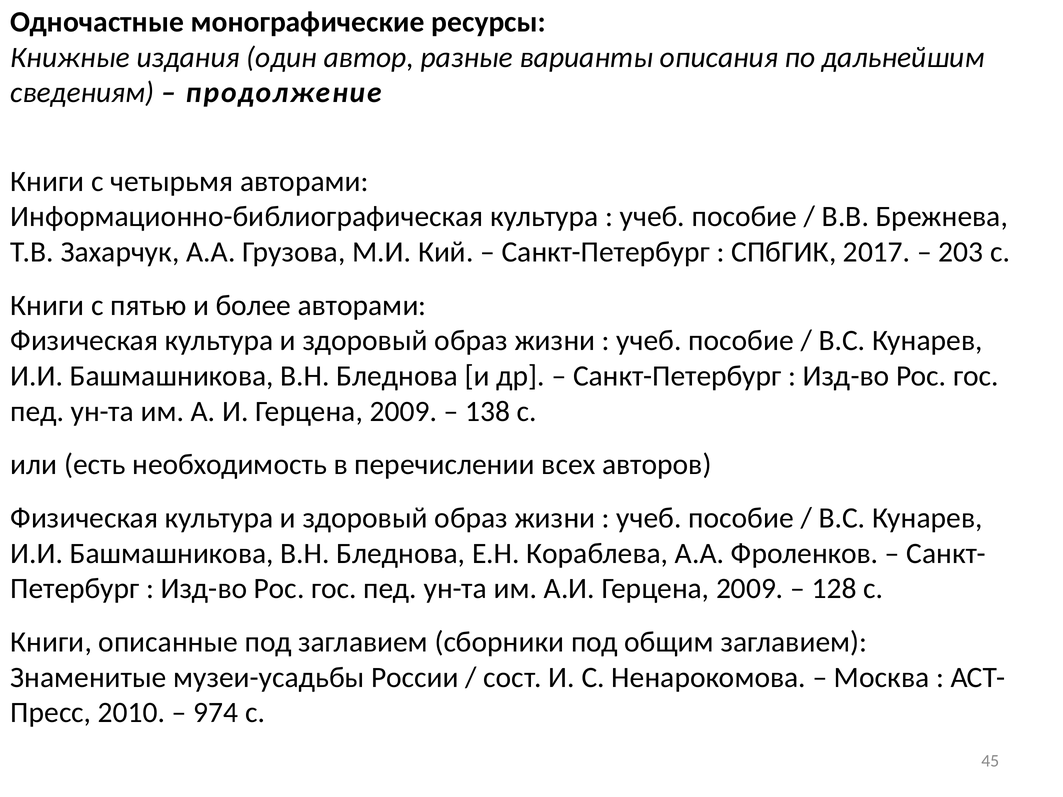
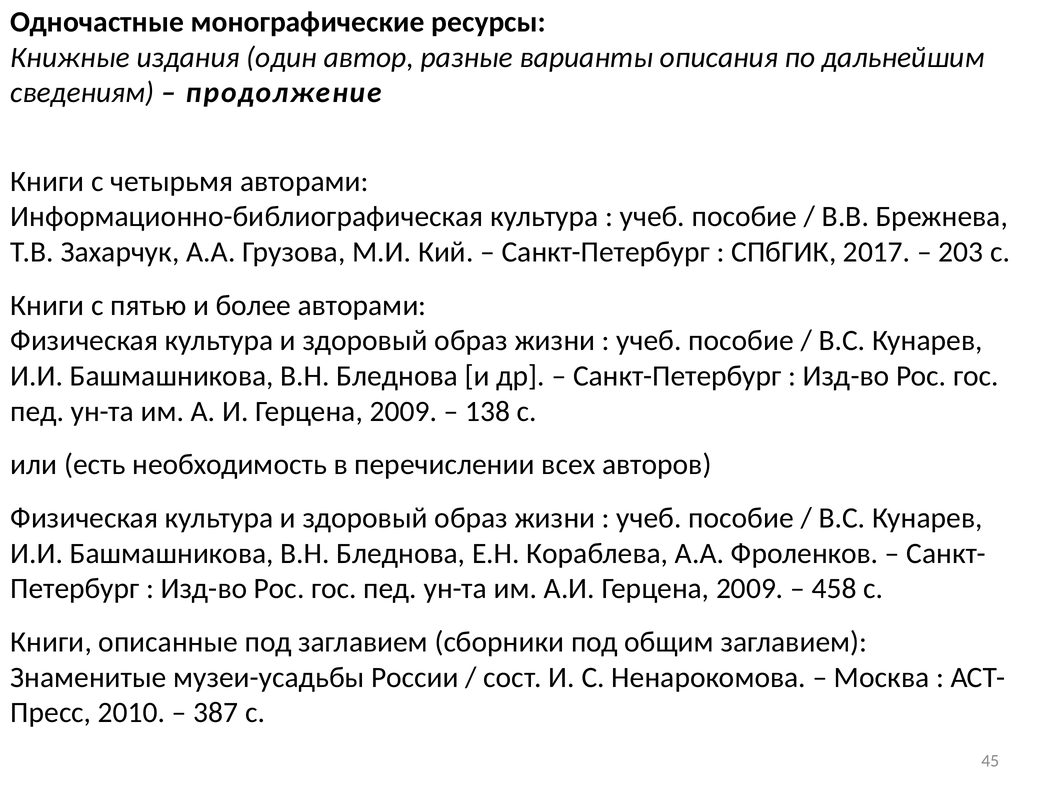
128: 128 -> 458 (834, 589)
974: 974 -> 387 (216, 713)
